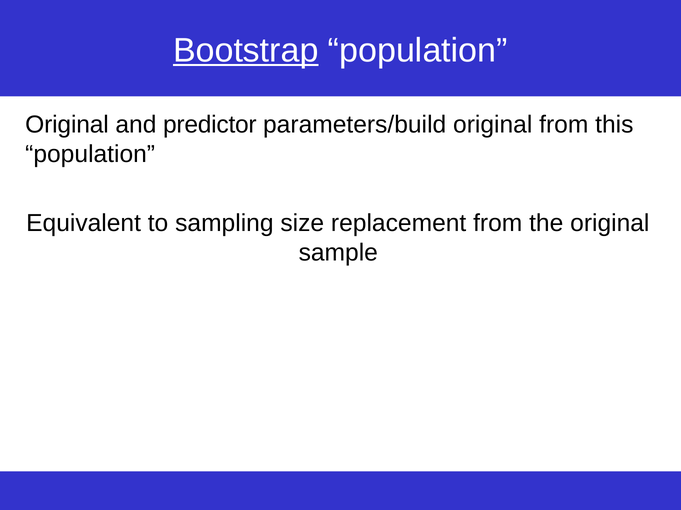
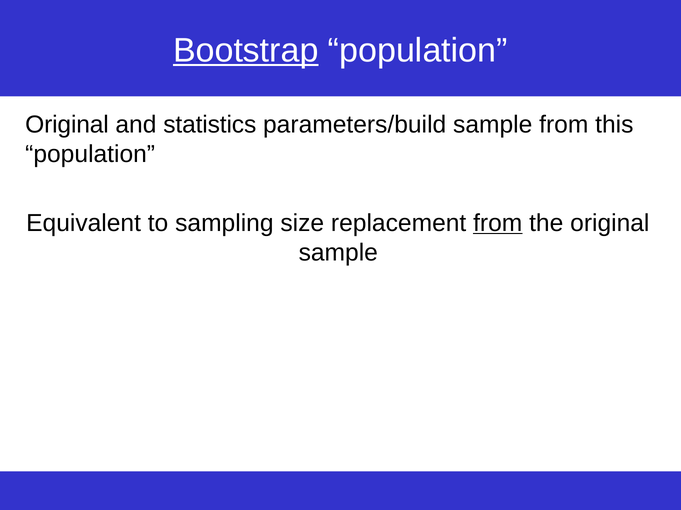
predictor: predictor -> statistics (210, 125)
parameters/build original: original -> sample (493, 125)
from underline: none -> present (498, 223)
